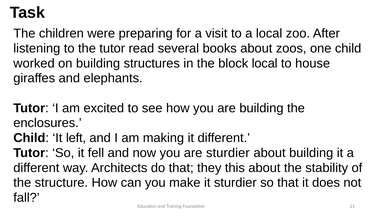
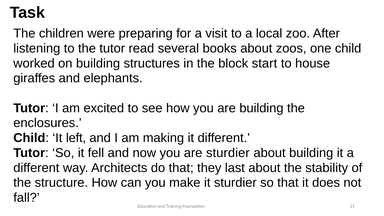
block local: local -> start (264, 63)
this: this -> last (235, 168)
